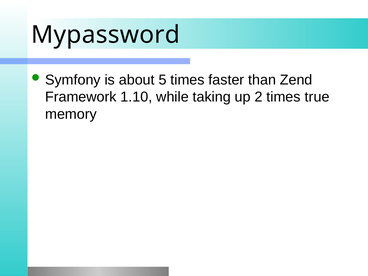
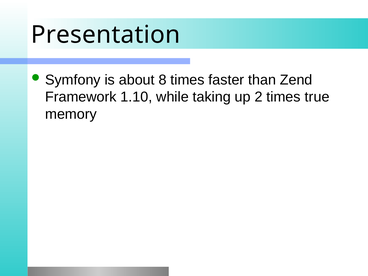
Mypassword: Mypassword -> Presentation (106, 35)
5: 5 -> 8 (163, 80)
